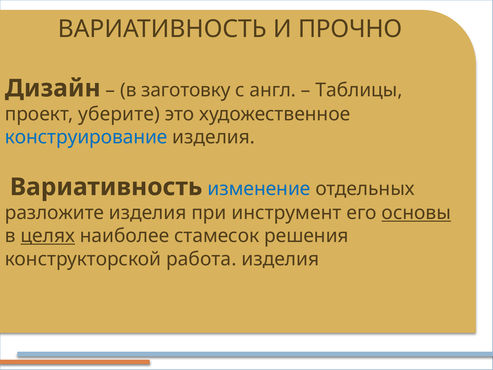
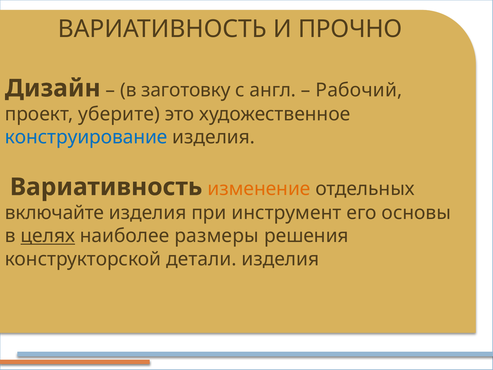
Таблицы: Таблицы -> Рабочий (359, 90)
изменение colour: blue -> orange (259, 189)
разложите: разложите -> включайте (54, 213)
основы underline: present -> none (416, 213)
стамесок: стамесок -> размеры (217, 236)
работа: работа -> детали (201, 259)
